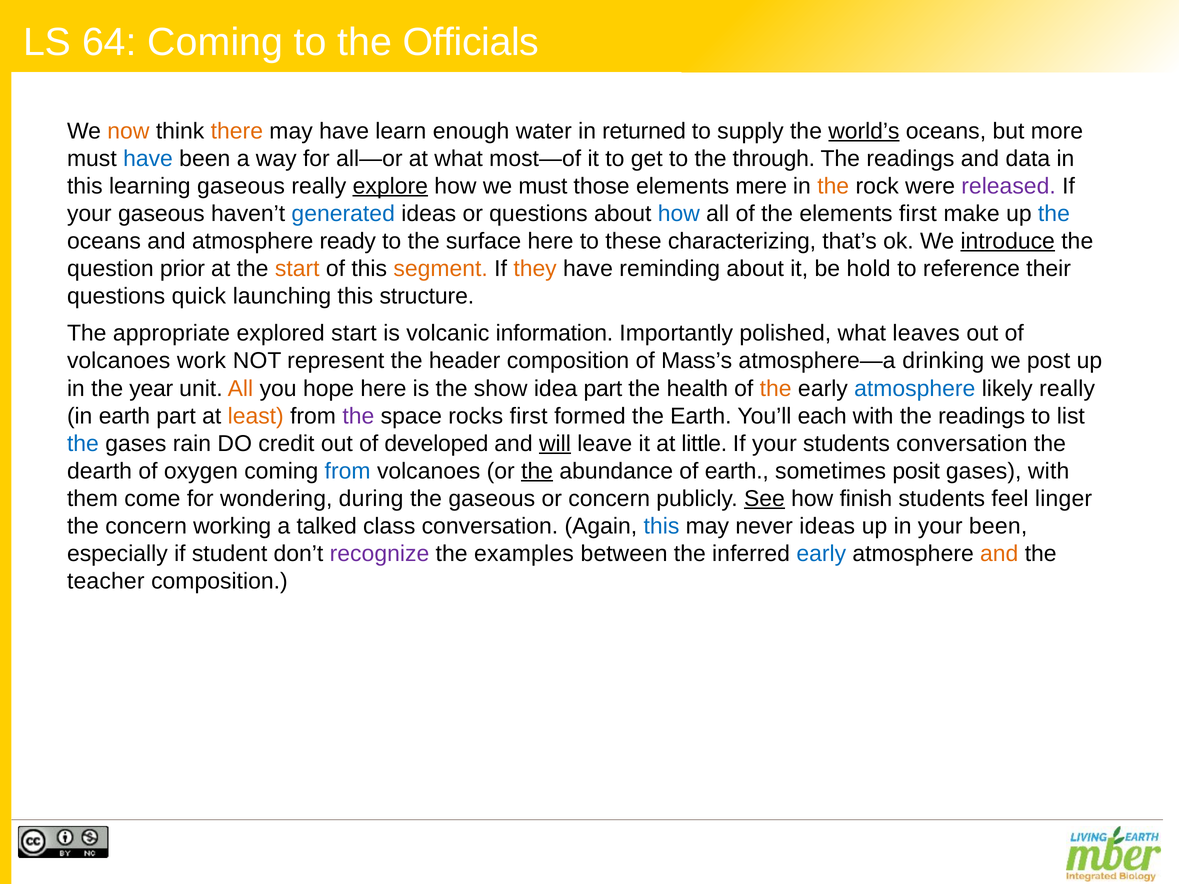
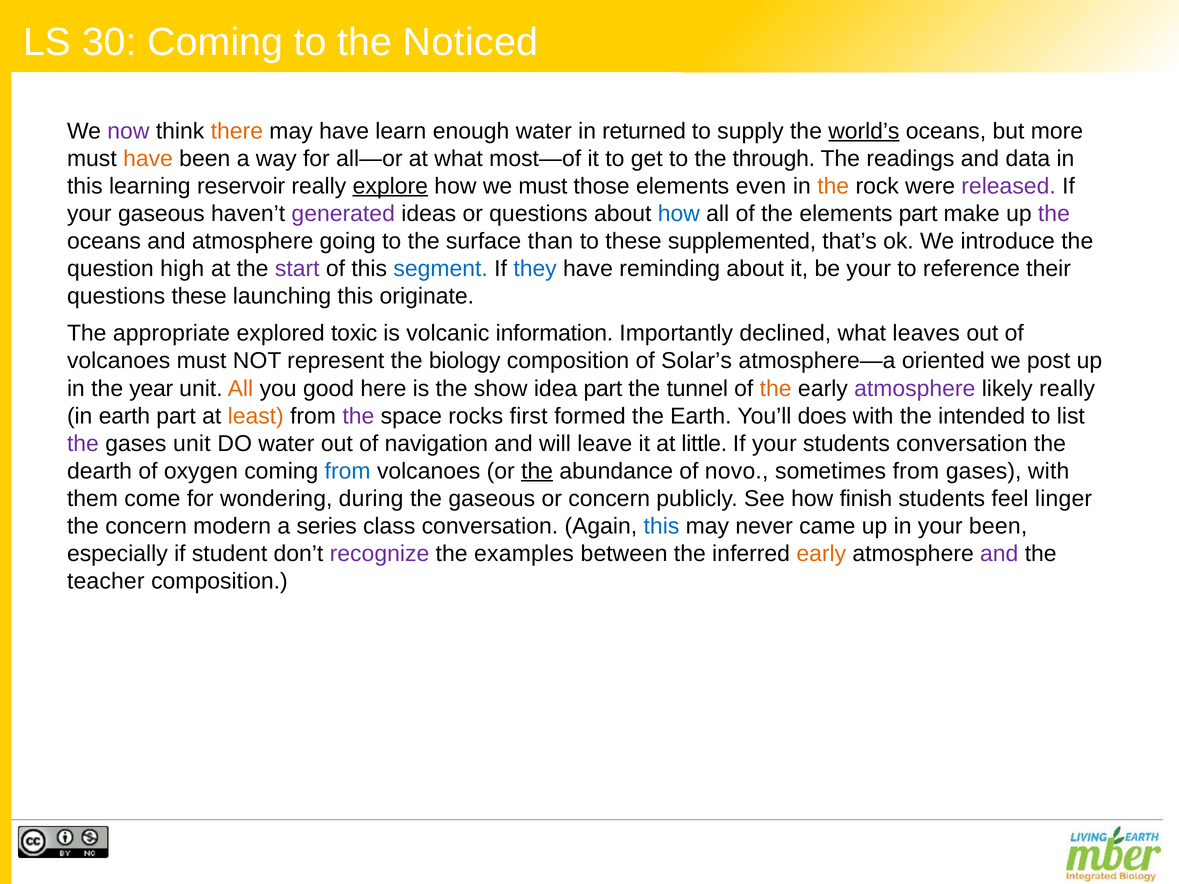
64: 64 -> 30 (109, 42)
Officials: Officials -> Noticed (470, 42)
now colour: orange -> purple (128, 131)
have colour: blue -> orange (148, 159)
learning gaseous: gaseous -> reservoir (241, 186)
mere: mere -> even (761, 186)
generated colour: blue -> purple (343, 214)
elements first: first -> part (918, 214)
the colour: blue -> purple (1054, 214)
ready: ready -> going (348, 241)
surface here: here -> than (550, 241)
characterizing: characterizing -> supplemented (742, 241)
introduce underline: present -> none (1008, 241)
prior: prior -> high (182, 269)
start colour: orange -> purple (297, 269)
segment colour: orange -> blue (441, 269)
they colour: orange -> blue (535, 269)
be hold: hold -> your (869, 269)
questions quick: quick -> these (199, 296)
structure: structure -> originate (427, 296)
explored start: start -> toxic (354, 334)
polished: polished -> declined (785, 334)
volcanoes work: work -> must (202, 361)
header: header -> biology (465, 361)
Mass’s: Mass’s -> Solar’s (697, 361)
drinking: drinking -> oriented (943, 361)
hope: hope -> good (329, 389)
health: health -> tunnel (697, 389)
atmosphere colour: blue -> purple (915, 389)
each: each -> does (822, 416)
with the readings: readings -> intended (982, 416)
the colour: blue -> purple (83, 444)
gases rain: rain -> unit (192, 444)
DO credit: credit -> water (286, 444)
developed: developed -> navigation (436, 444)
will underline: present -> none (555, 444)
of earth: earth -> novo (737, 471)
sometimes posit: posit -> from (916, 471)
See underline: present -> none (764, 499)
working: working -> modern (232, 526)
talked: talked -> series (327, 526)
never ideas: ideas -> came (827, 526)
early colour: blue -> orange (821, 554)
and colour: orange -> purple (999, 554)
